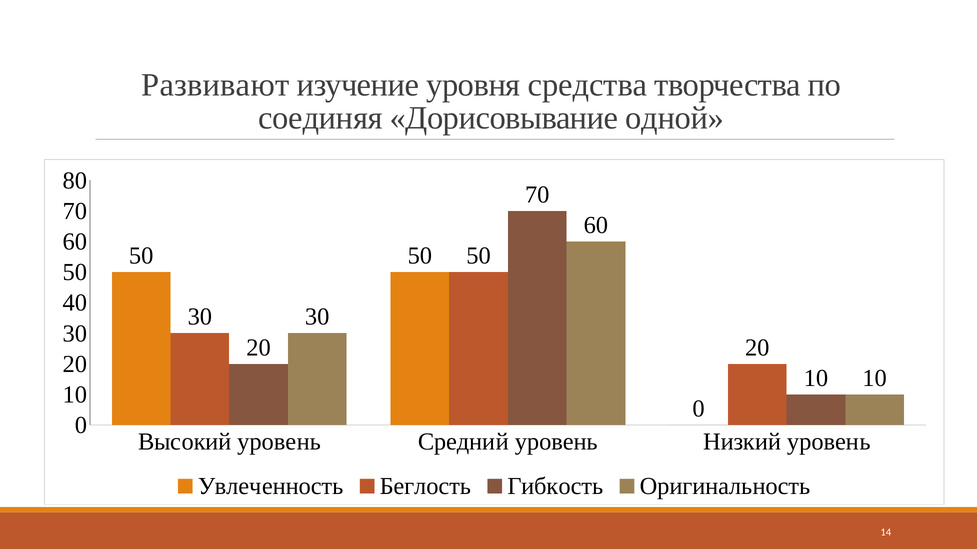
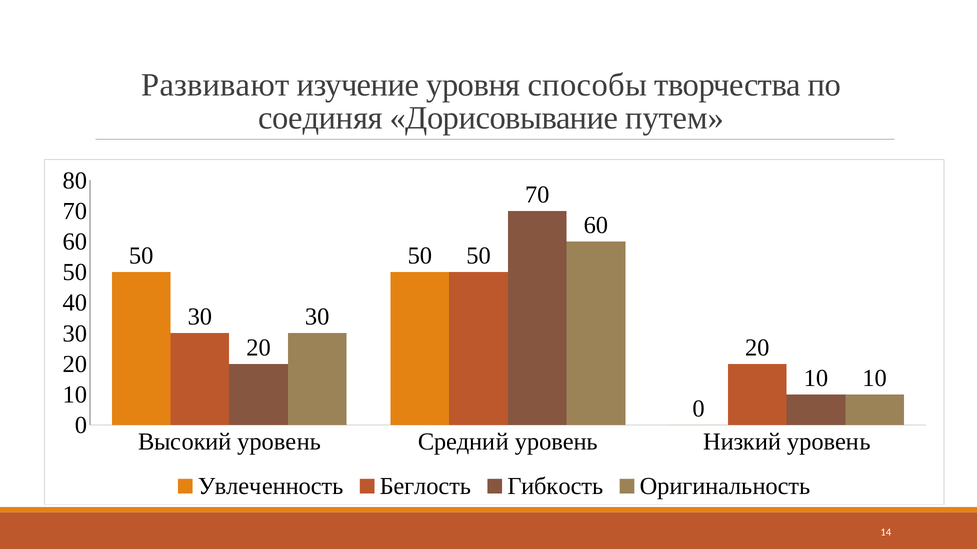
средства: средства -> способы (587, 85)
одной: одной -> путем (675, 118)
